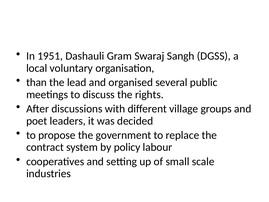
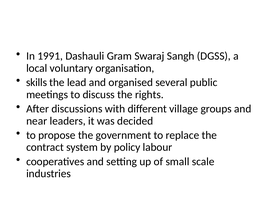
1951: 1951 -> 1991 (50, 56)
than: than -> skills (37, 82)
poet: poet -> near (37, 121)
